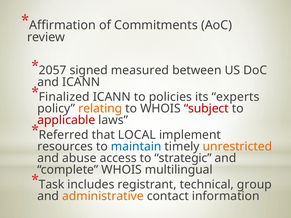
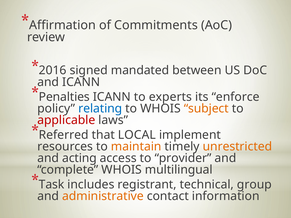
2057: 2057 -> 2016 (53, 70)
measured: measured -> mandated (140, 70)
Finalized: Finalized -> Penalties (64, 97)
policies: policies -> experts (170, 97)
experts: experts -> enforce (236, 97)
relating colour: orange -> blue (100, 109)
subject colour: red -> orange (206, 109)
maintain colour: blue -> orange (136, 147)
abuse: abuse -> acting (79, 158)
strategic: strategic -> provider (183, 158)
